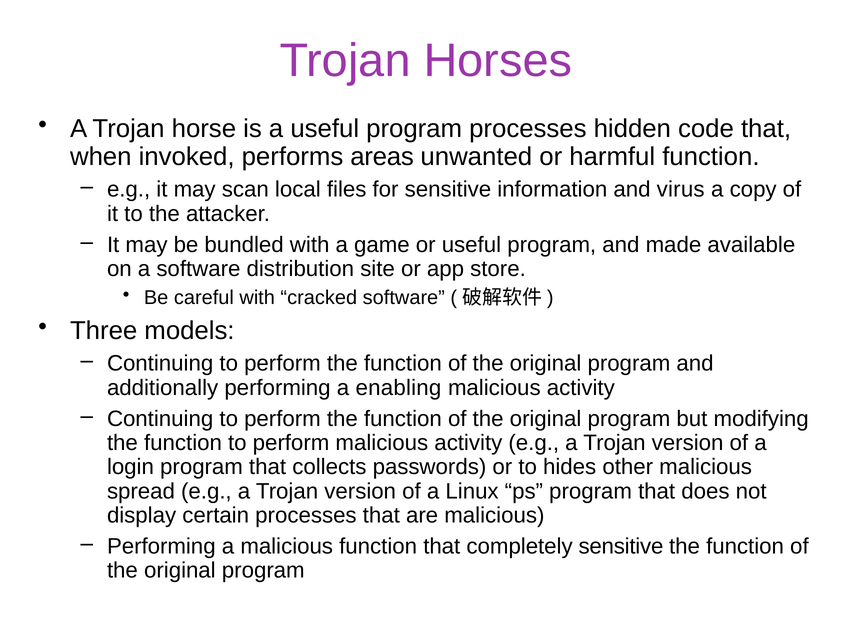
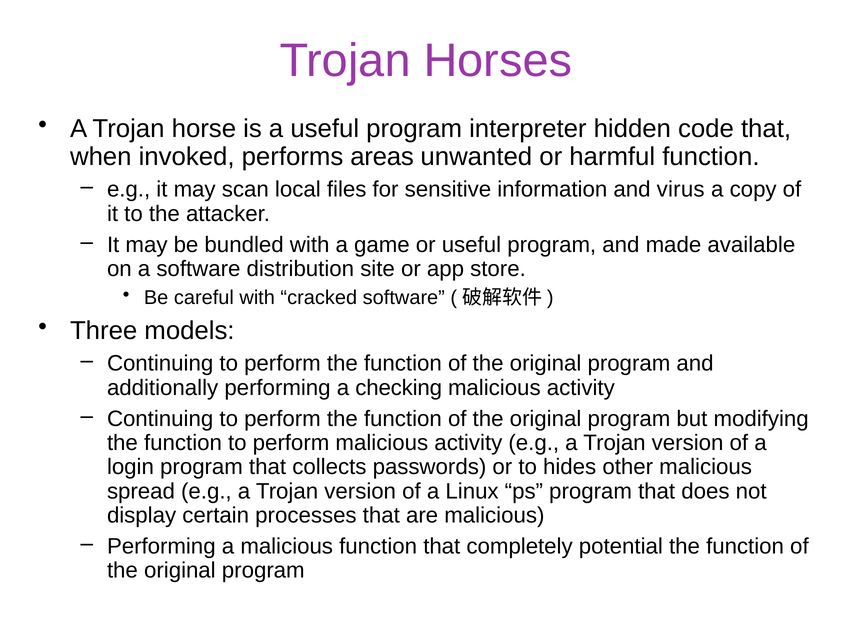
program processes: processes -> interpreter (528, 129)
enabling: enabling -> checking (399, 388)
completely sensitive: sensitive -> potential (621, 546)
